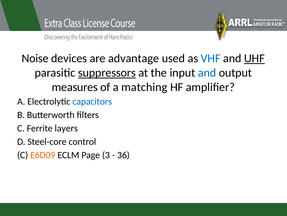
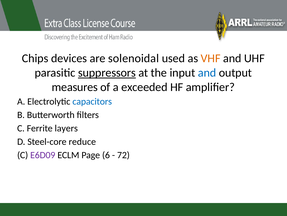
Noise: Noise -> Chips (35, 58)
advantage: advantage -> solenoidal (134, 58)
VHF colour: blue -> orange (211, 58)
UHF underline: present -> none (254, 58)
matching: matching -> exceeded (144, 87)
control: control -> reduce (82, 141)
E6D09 colour: orange -> purple (43, 155)
3: 3 -> 6 (106, 155)
36: 36 -> 72 (123, 155)
